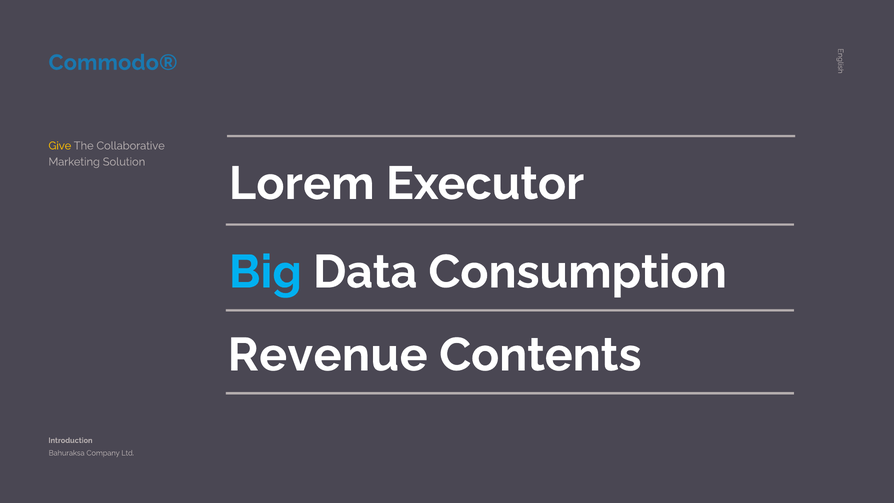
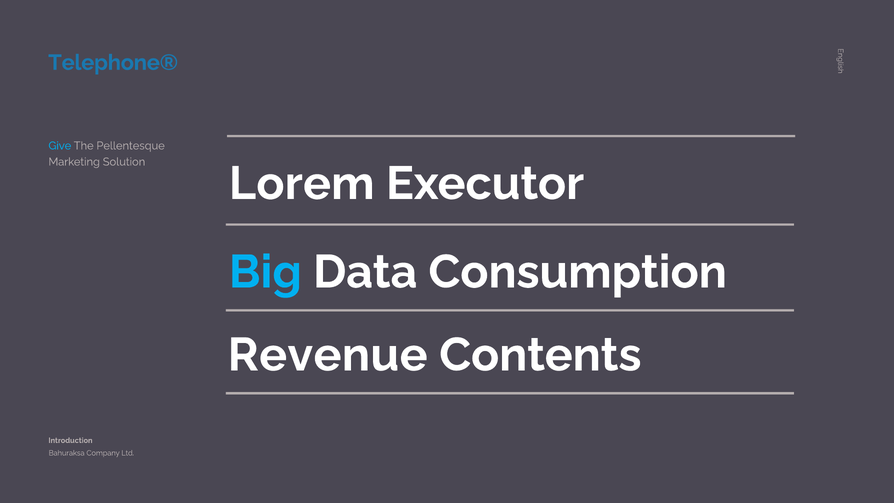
Commodo®: Commodo® -> Telephone® (113, 63)
Give colour: yellow -> light blue (60, 146)
Collaborative: Collaborative -> Pellentesque (131, 146)
